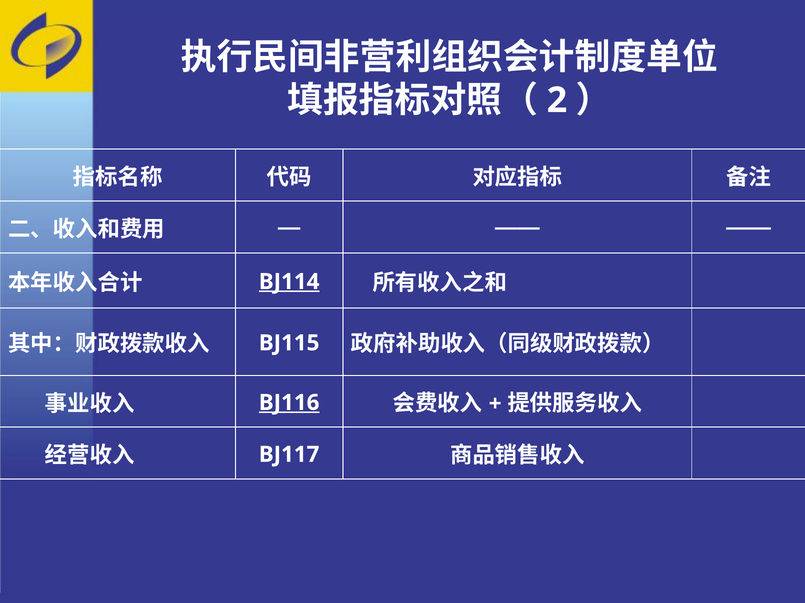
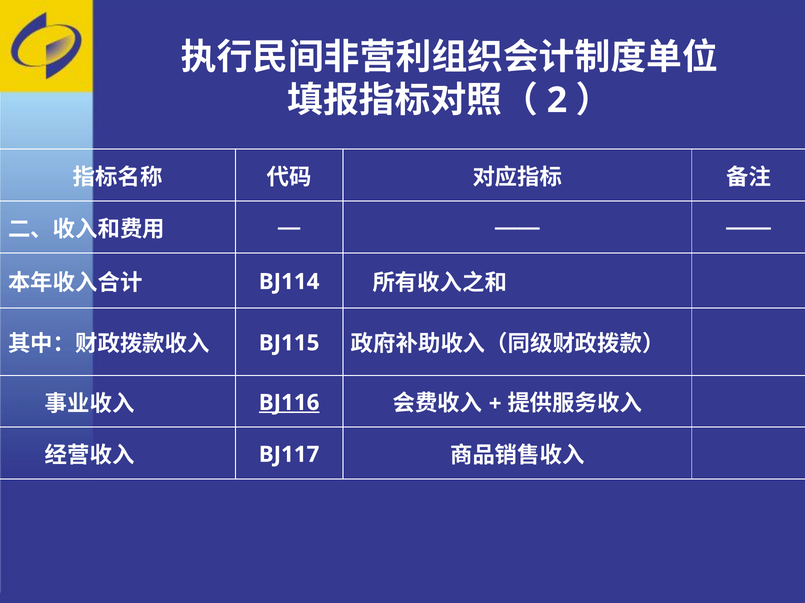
BJ114 underline: present -> none (289, 282)
